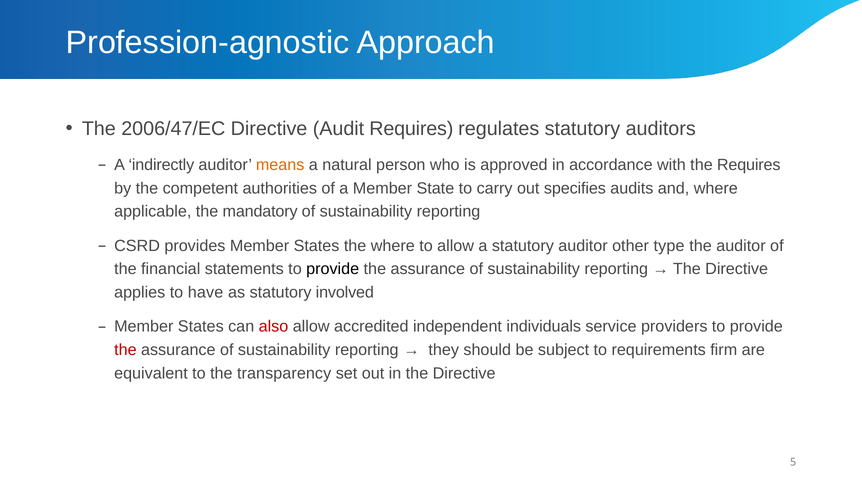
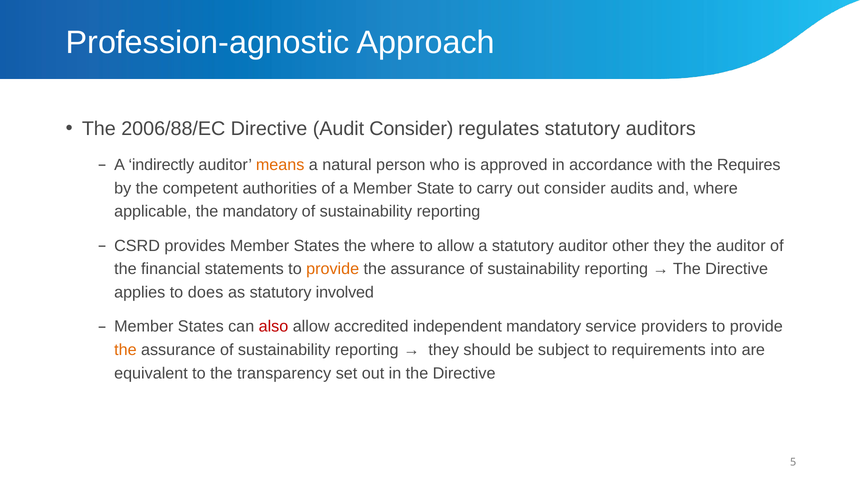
2006/47/EC: 2006/47/EC -> 2006/88/EC (173, 129)
Audit Requires: Requires -> Consider (411, 129)
out specifies: specifies -> consider (575, 188)
other type: type -> they (669, 246)
provide colour: black -> orange (333, 269)
have: have -> does (206, 292)
independent individuals: individuals -> mandatory (544, 326)
the colour: red -> orange (125, 350)
firm: firm -> into (724, 350)
